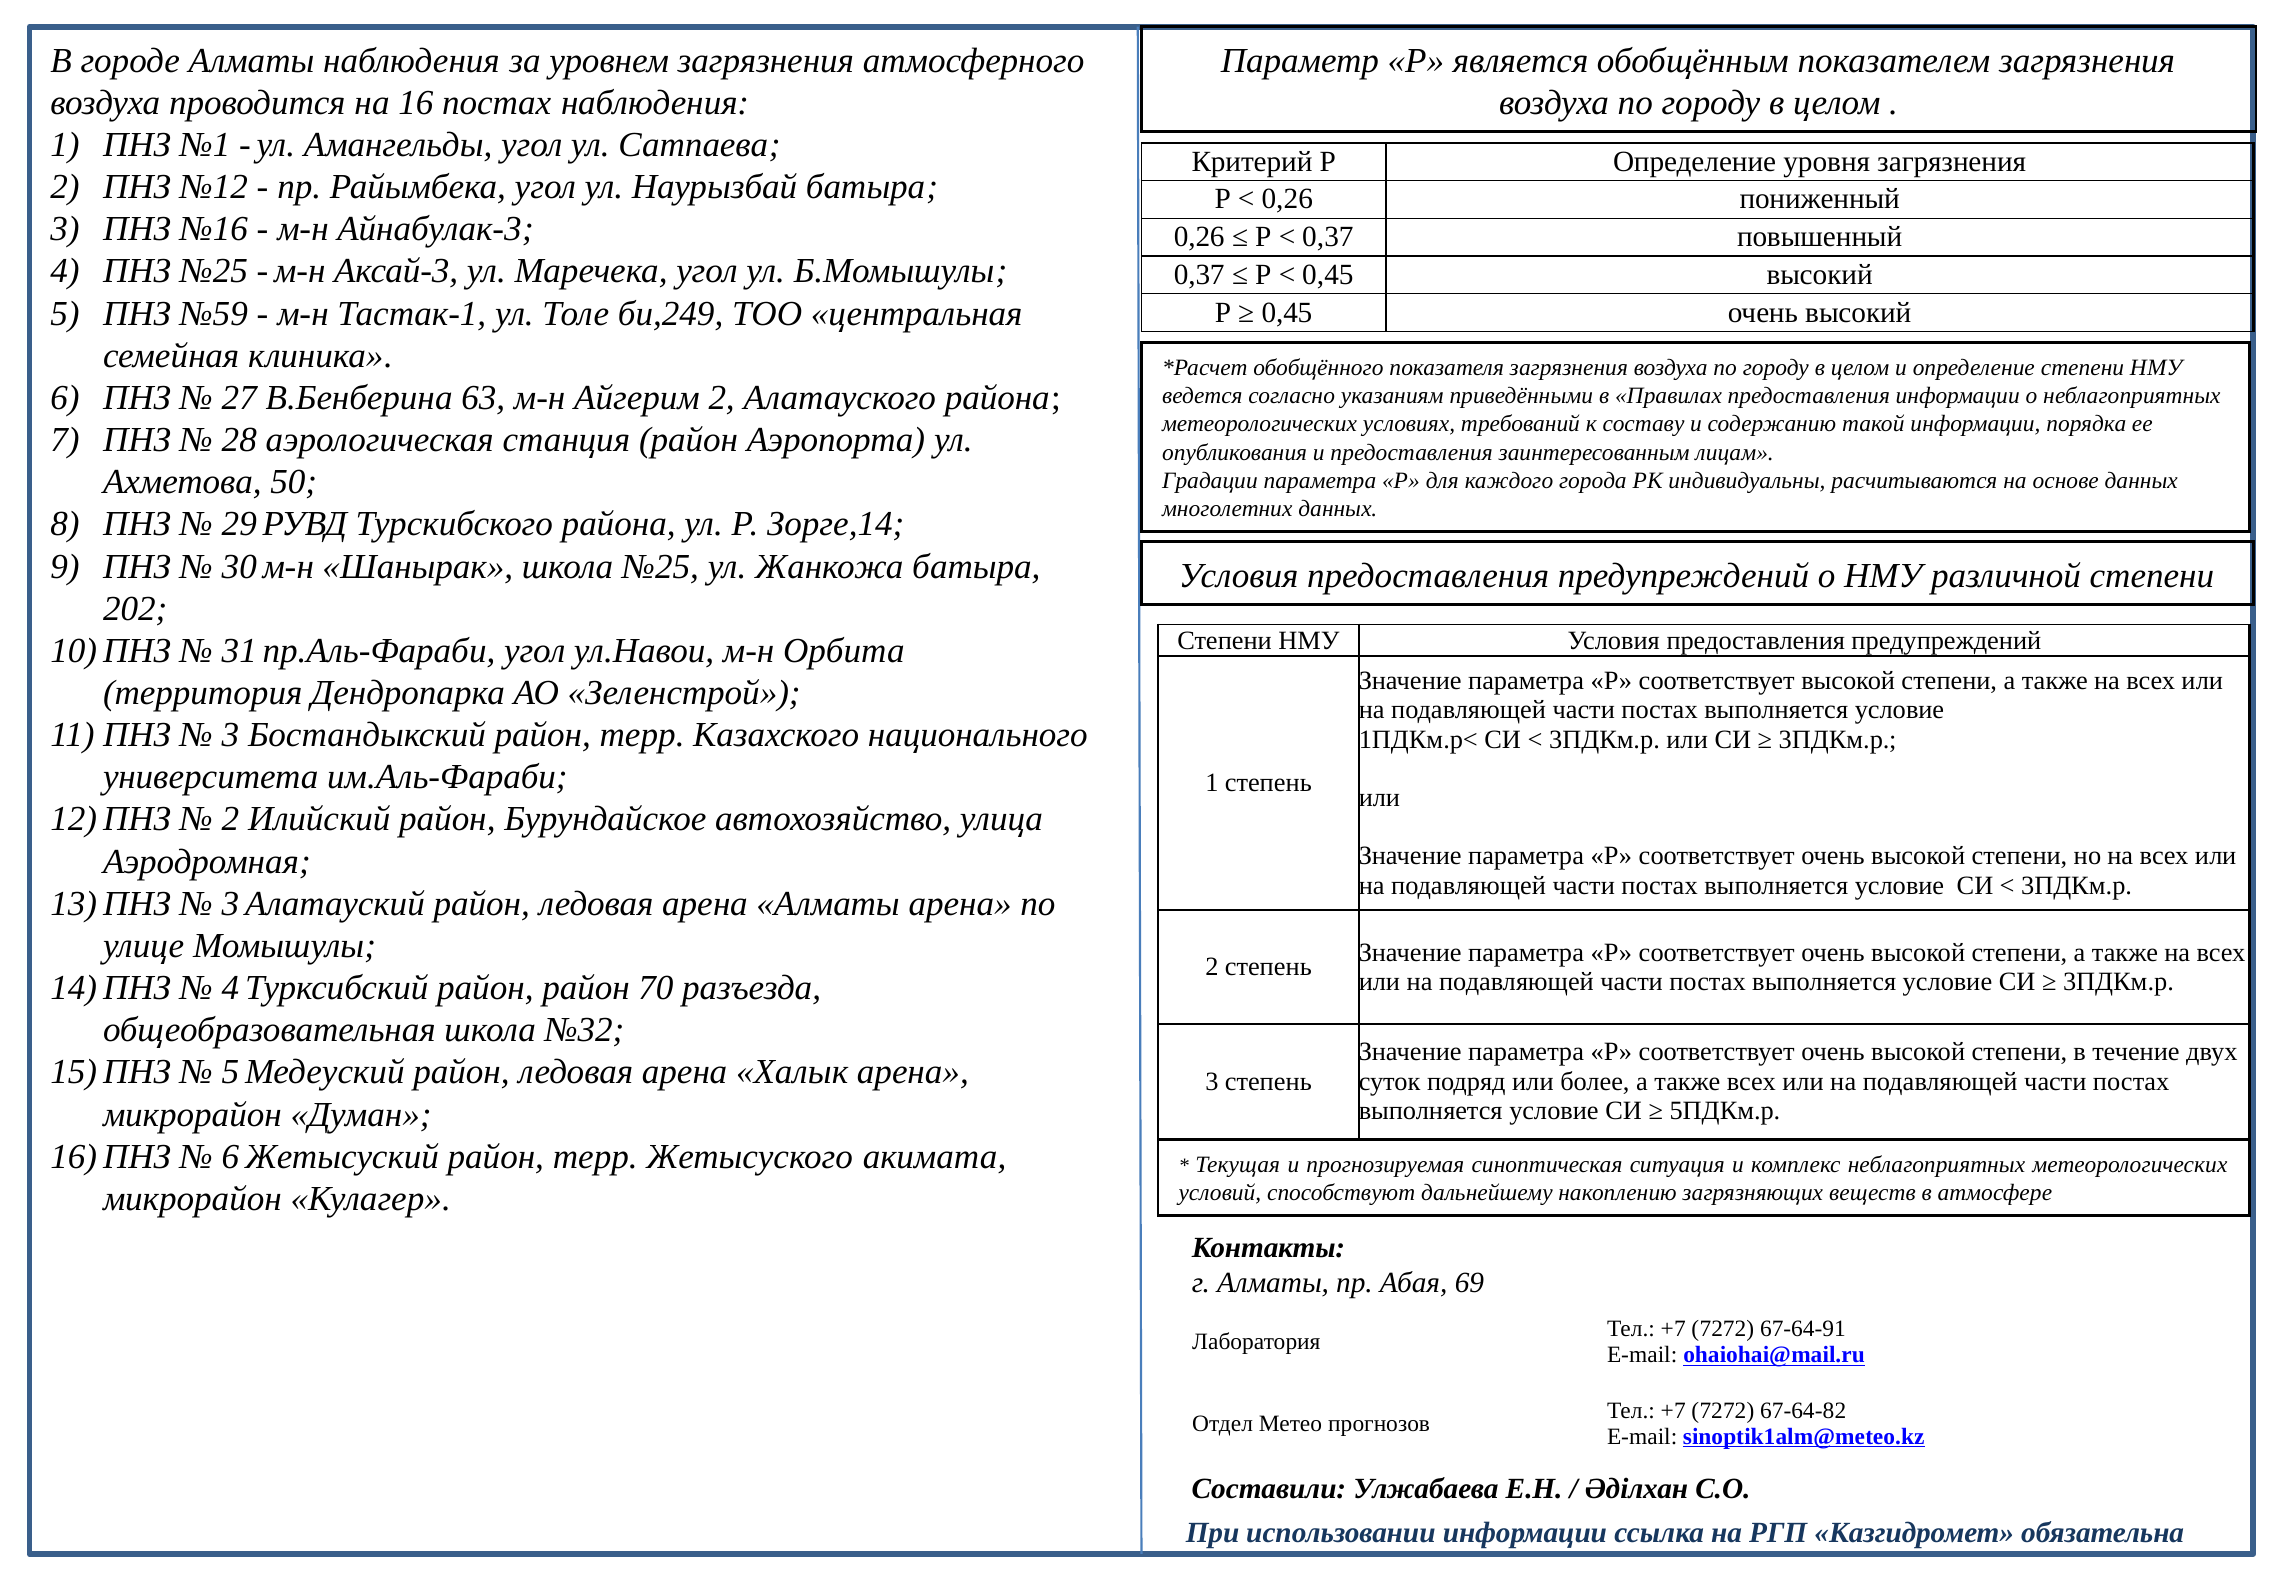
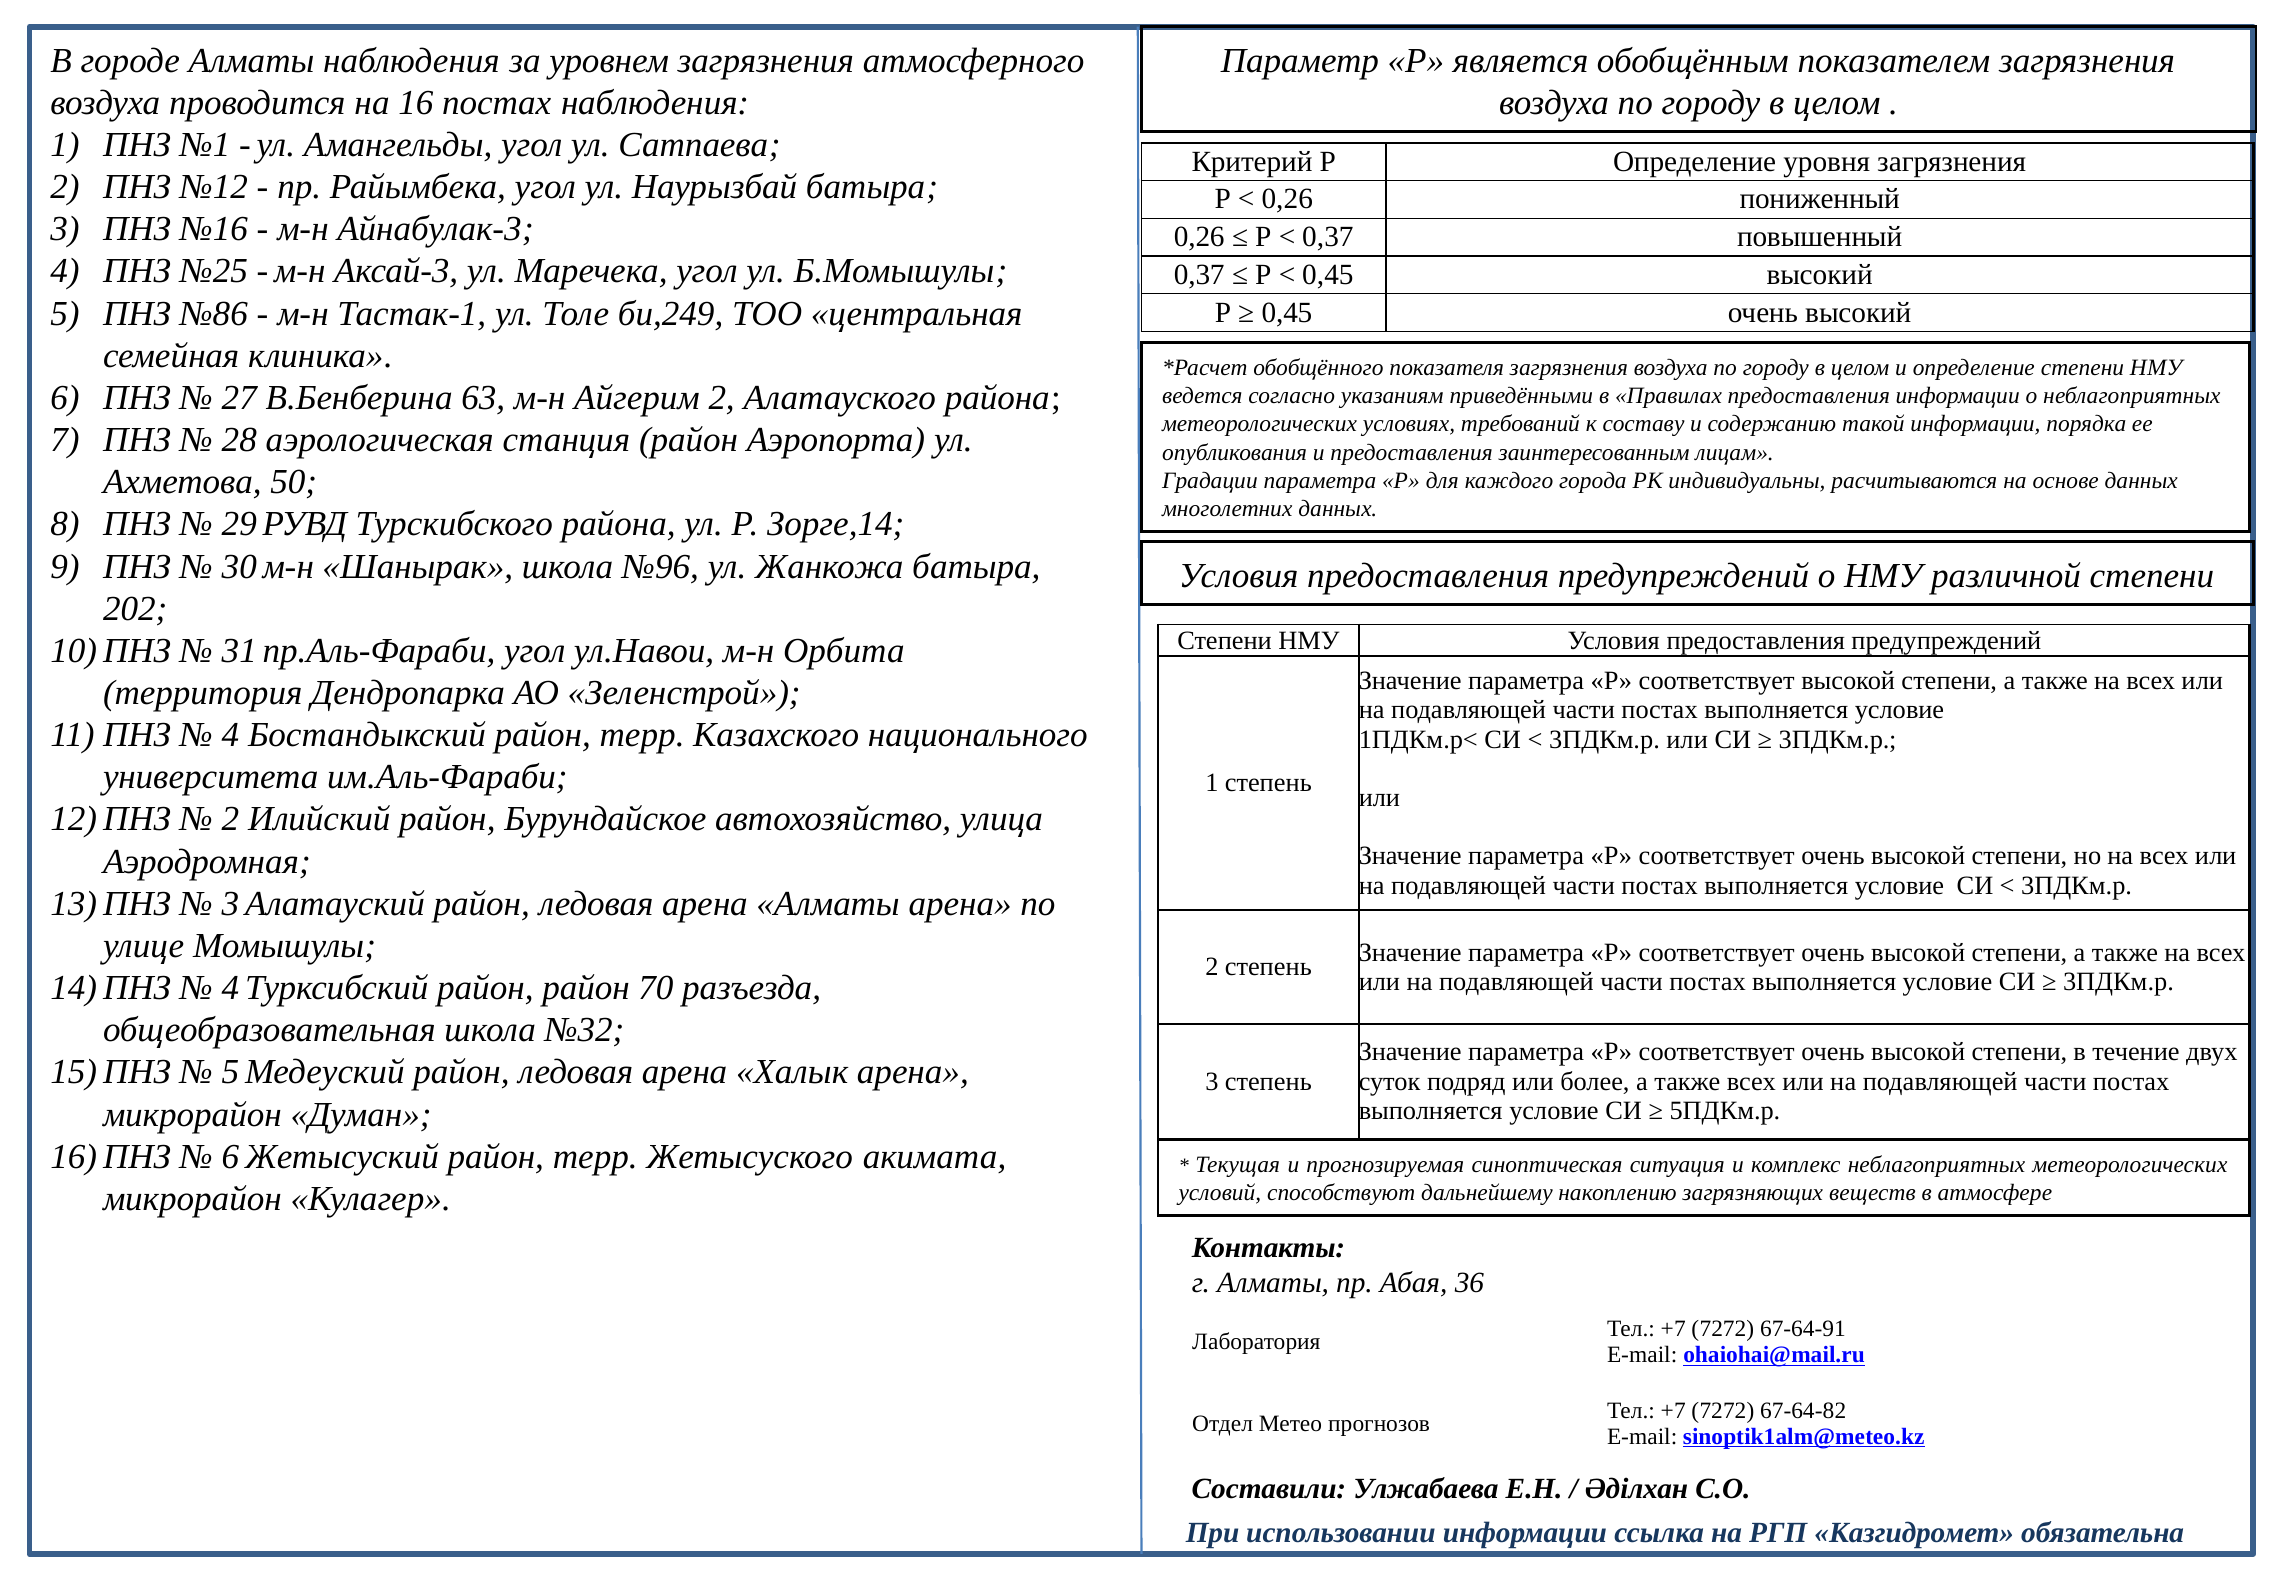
№59: №59 -> №86 (214, 313)
школа №25: №25 -> №96 (660, 566)
3: 3 -> 4 (231, 735)
69: 69 -> 36 (1469, 1282)
